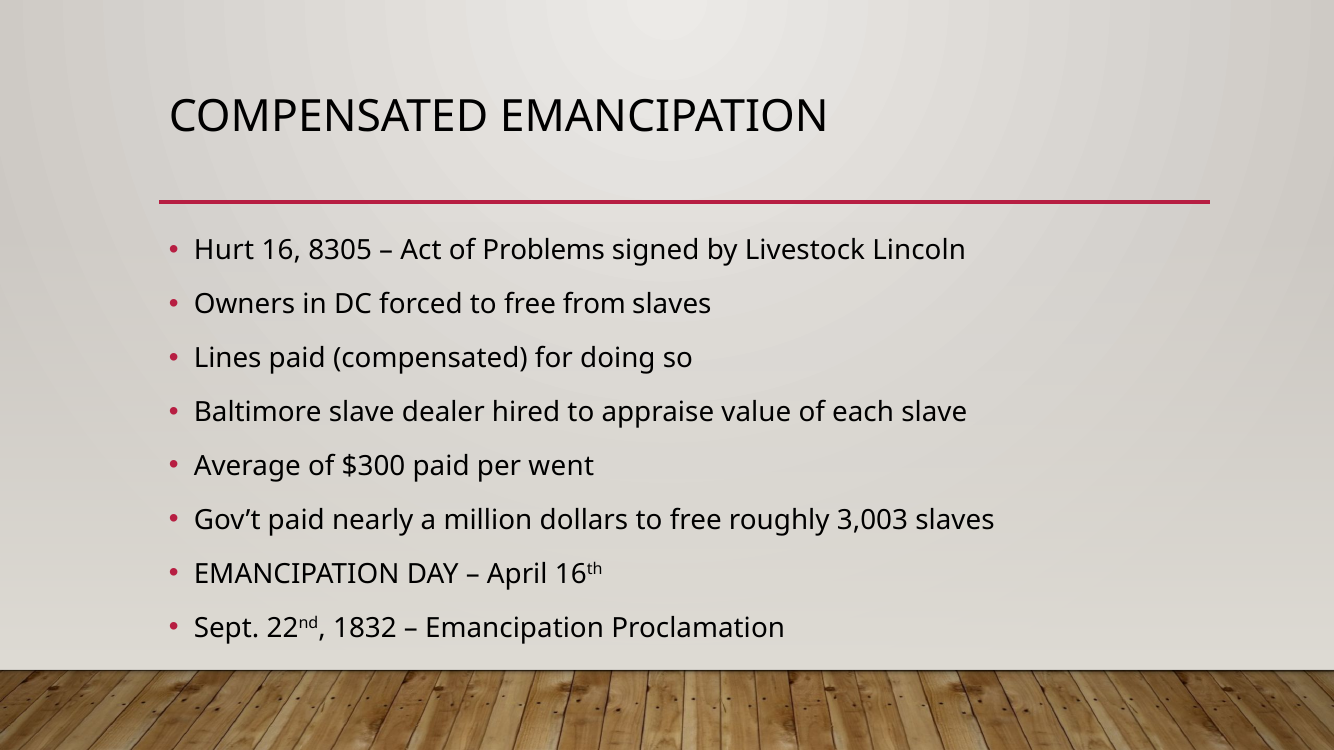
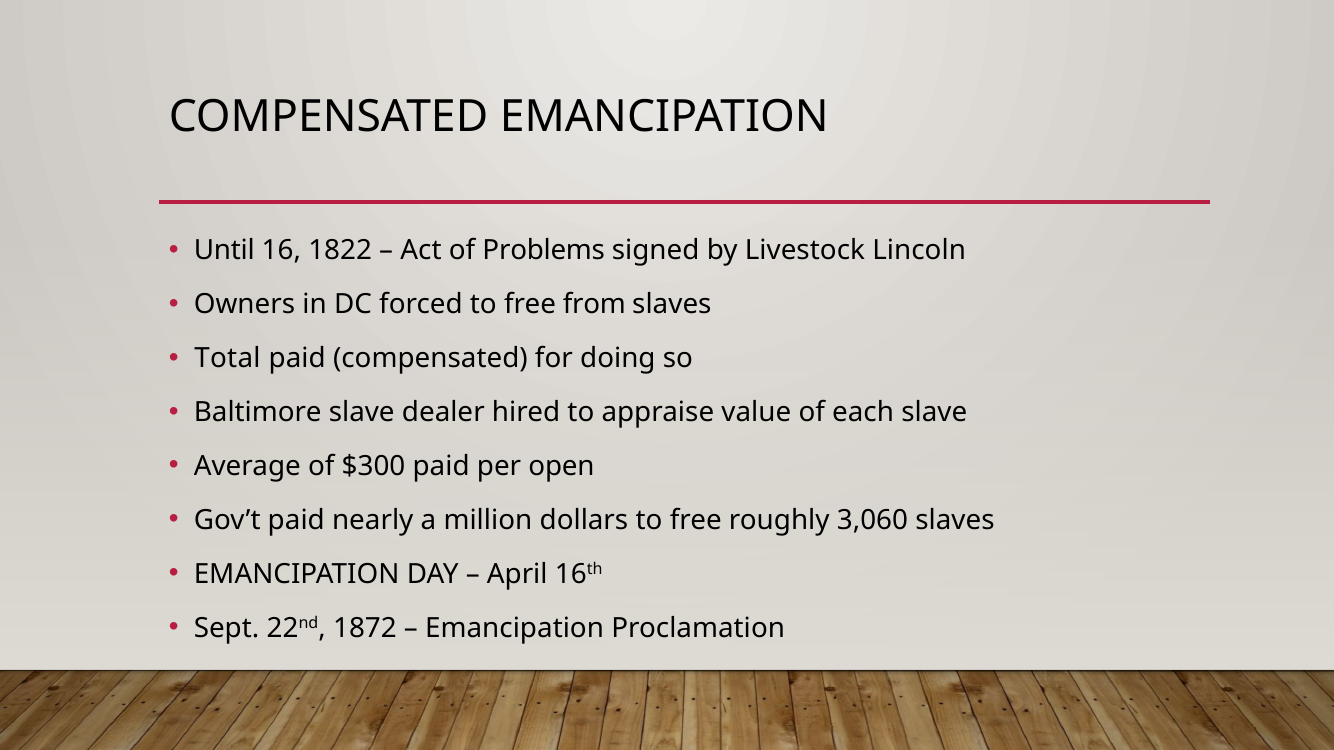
Hurt: Hurt -> Until (224, 251)
8305: 8305 -> 1822 (340, 251)
Lines: Lines -> Total (227, 359)
went: went -> open (561, 467)
3,003: 3,003 -> 3,060 (872, 520)
1832: 1832 -> 1872 (365, 628)
